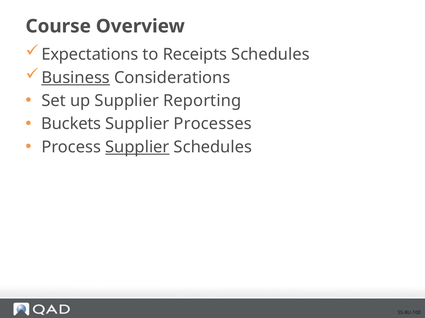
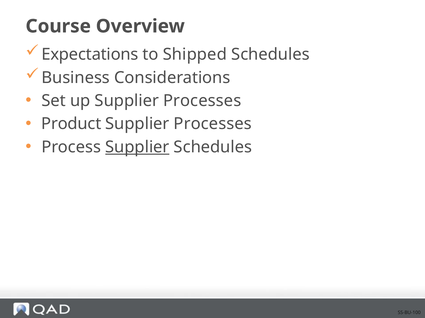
Receipts: Receipts -> Shipped (195, 55)
Business underline: present -> none (76, 78)
up Supplier Reporting: Reporting -> Processes (202, 101)
Buckets: Buckets -> Product (71, 124)
